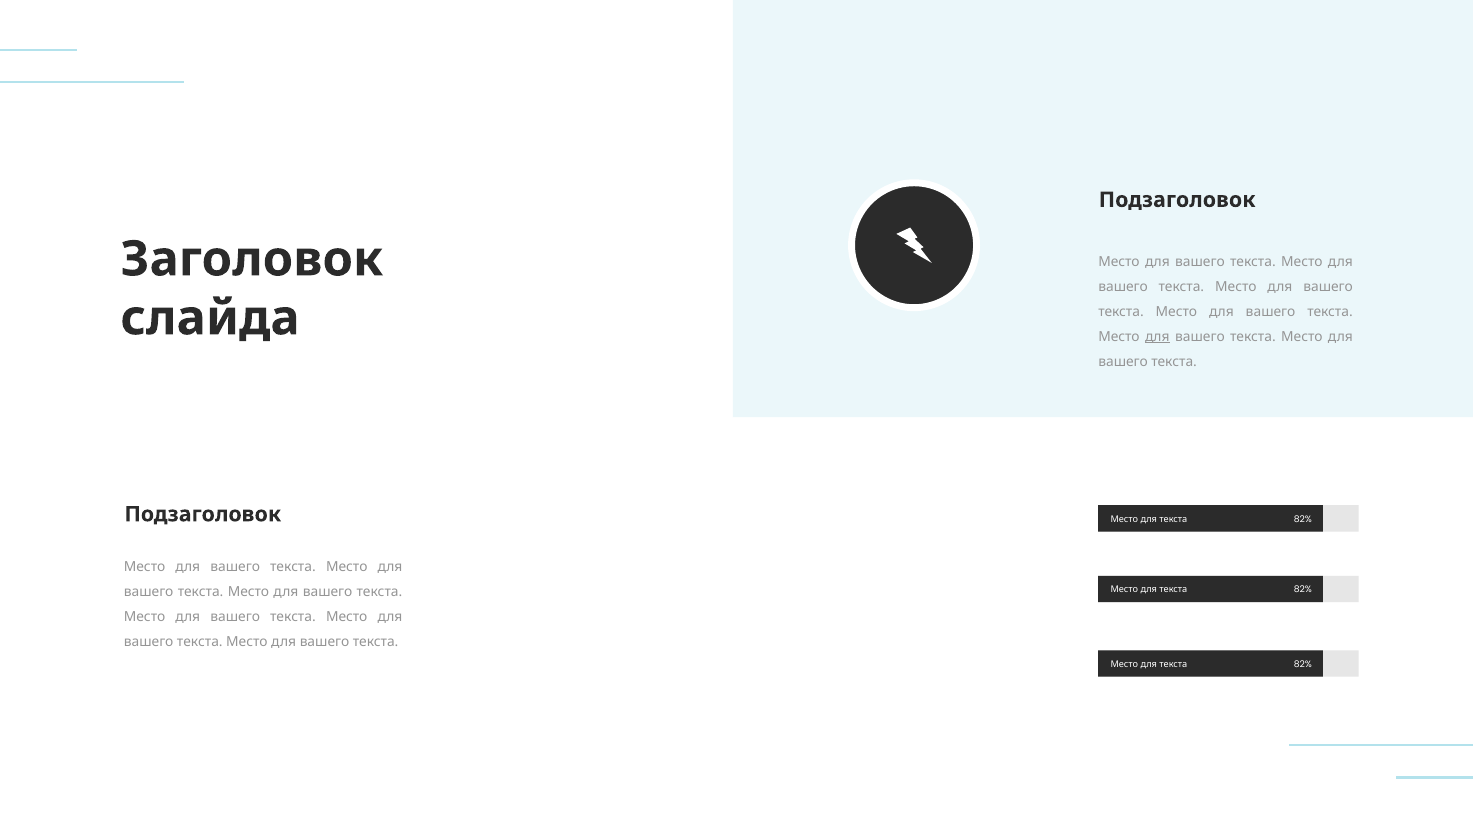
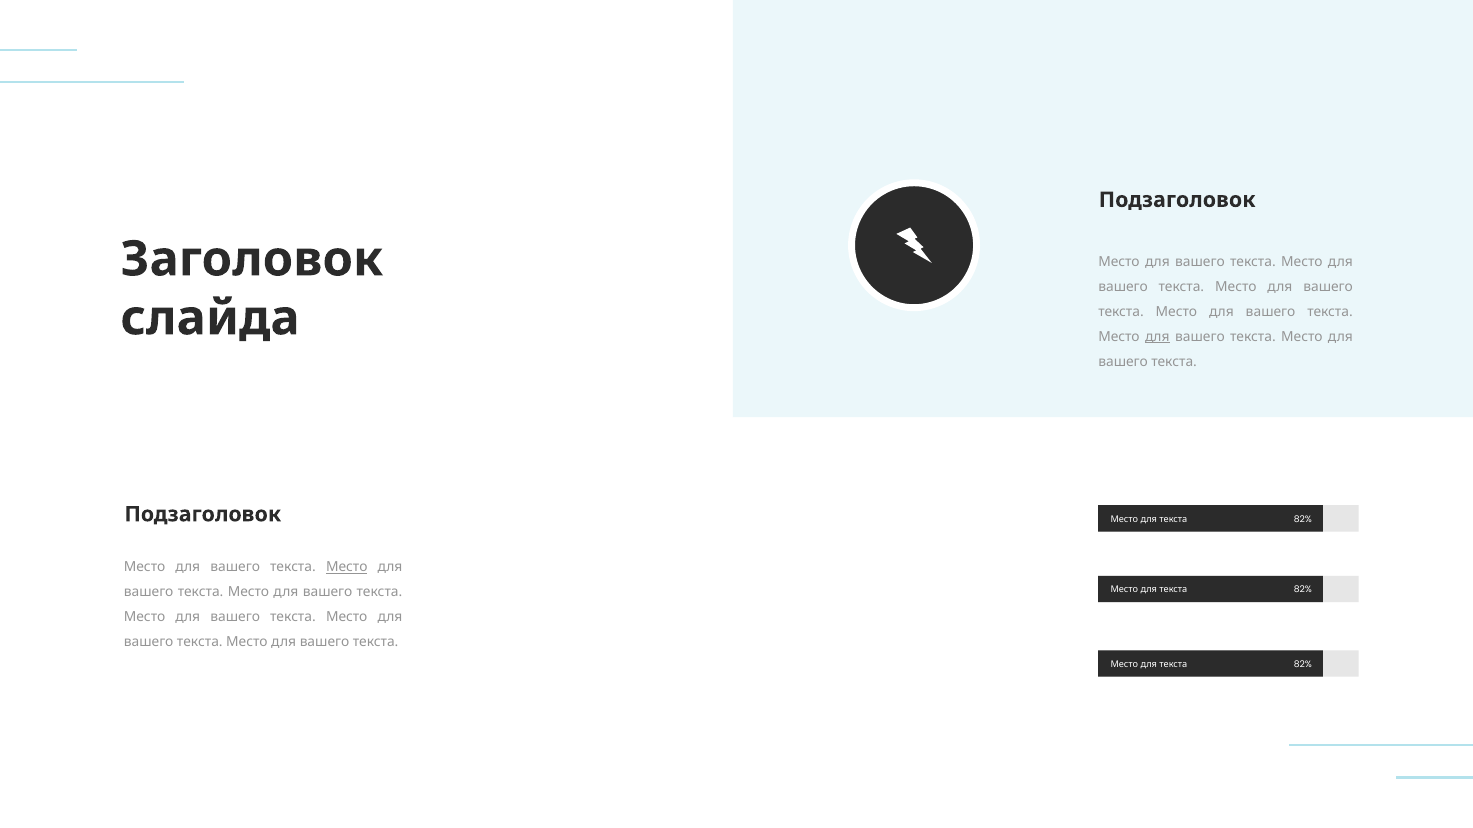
Место underline: none -> present (347, 568)
